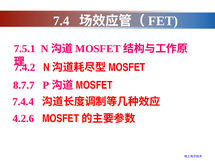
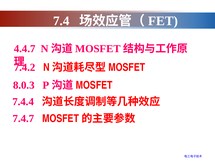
7.5.1: 7.5.1 -> 4.4.7 (25, 49)
8.7.7: 8.7.7 -> 8.0.3 (24, 85)
4.2.6: 4.2.6 -> 7.4.7 (23, 119)
